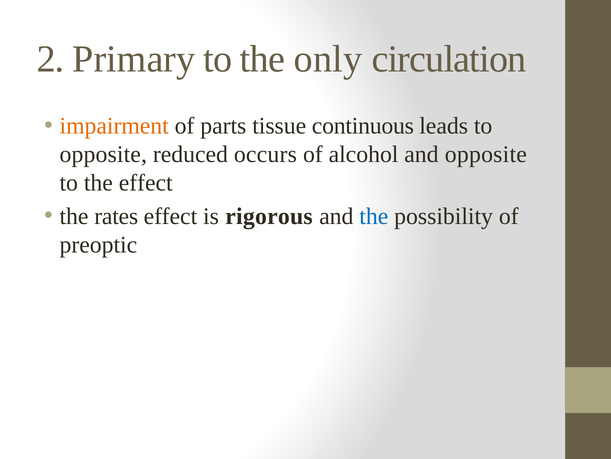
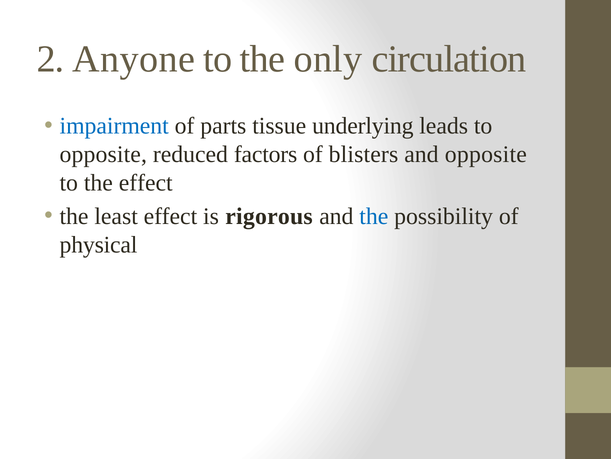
Primary: Primary -> Anyone (134, 59)
impairment colour: orange -> blue (114, 126)
continuous: continuous -> underlying (363, 126)
occurs: occurs -> factors (266, 154)
alcohol: alcohol -> blisters (363, 154)
rates: rates -> least (116, 216)
preoptic: preoptic -> physical (98, 244)
